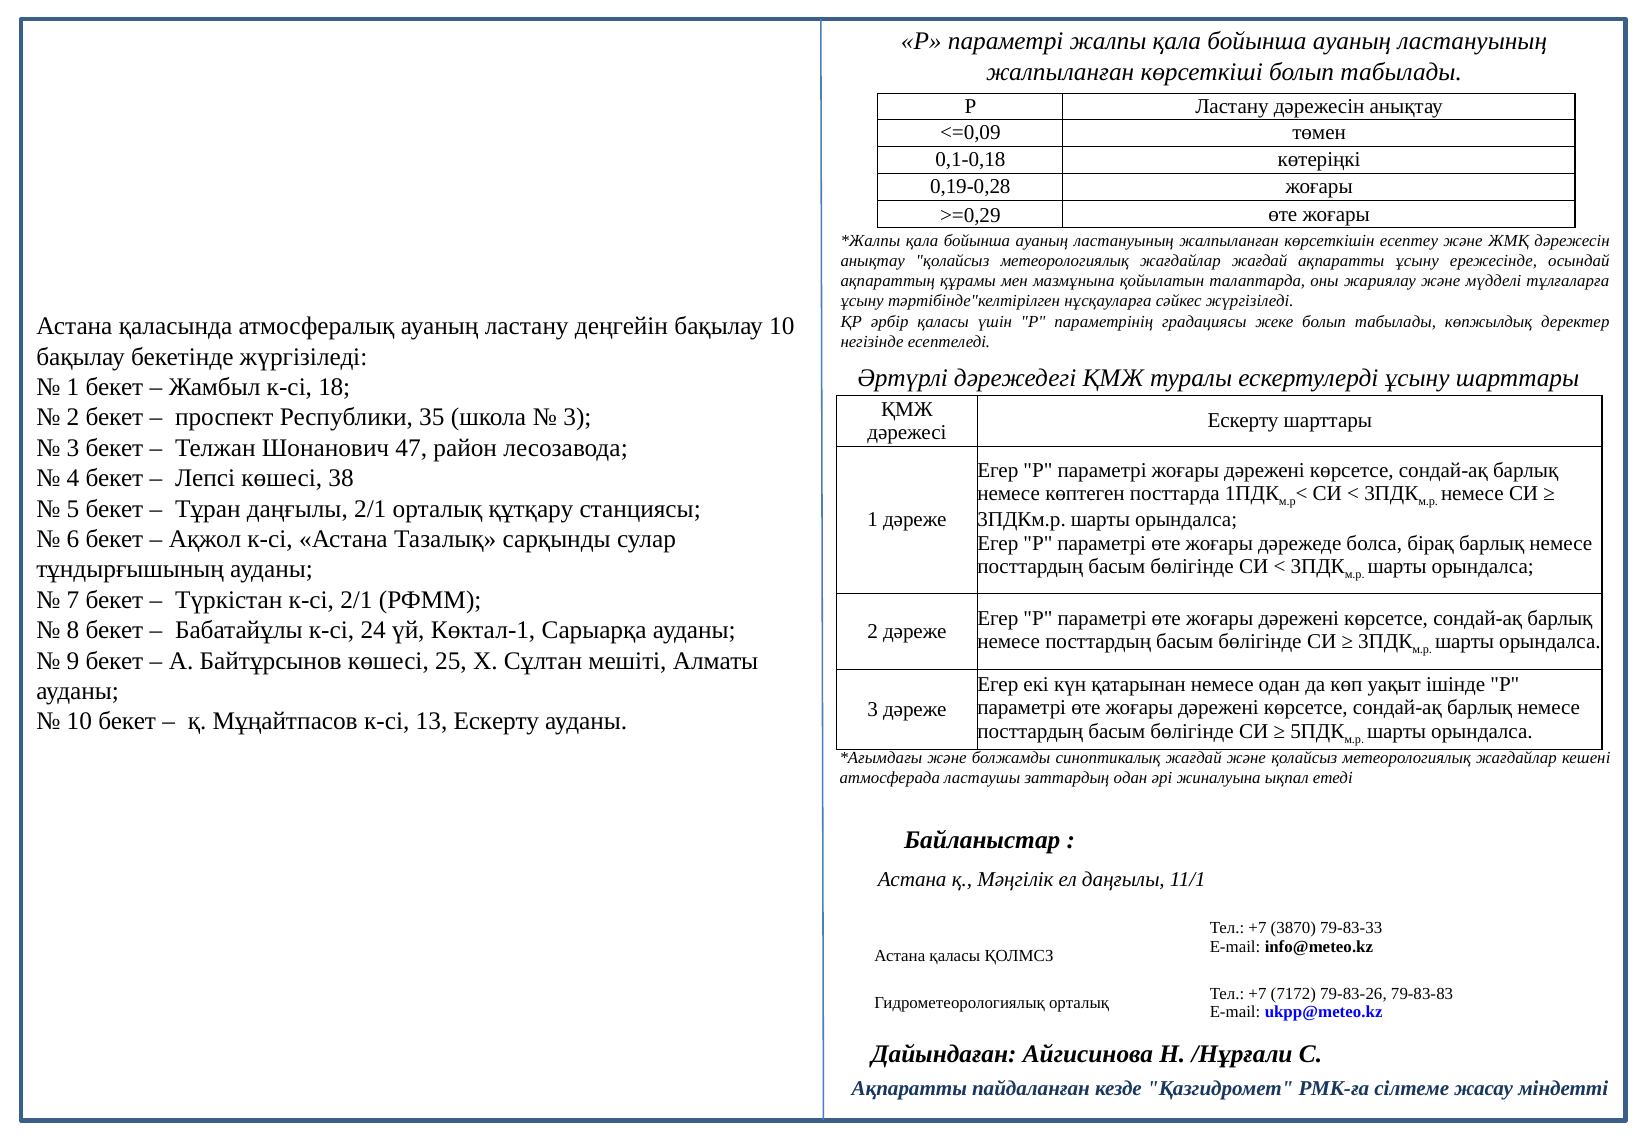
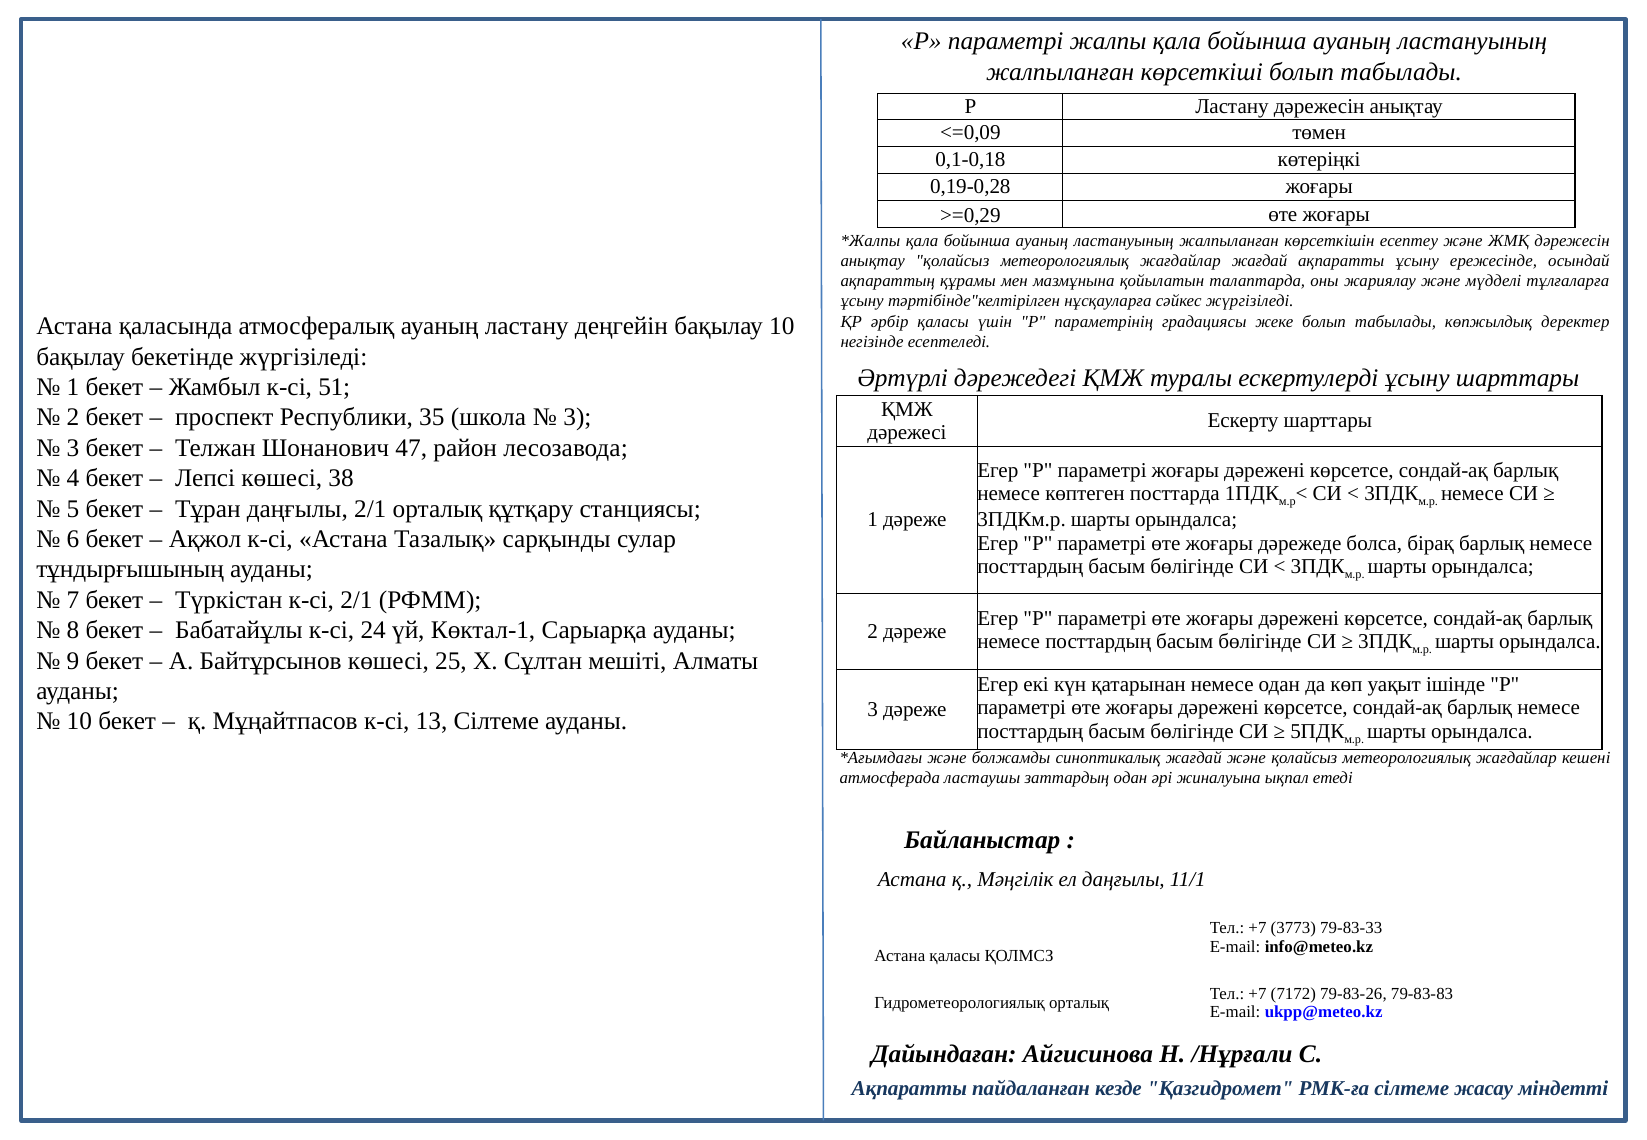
18: 18 -> 51 (334, 387)
13 Ескерту: Ескерту -> Сілтеме (496, 722)
3870: 3870 -> 3773 (1293, 928)
